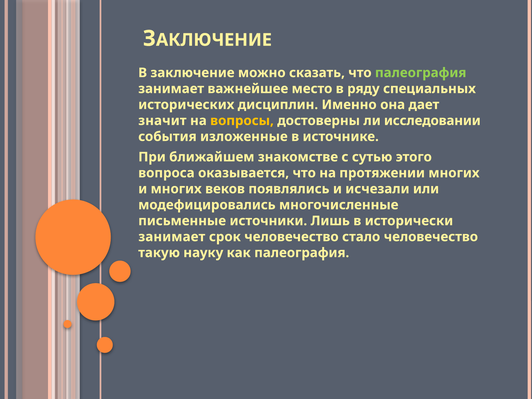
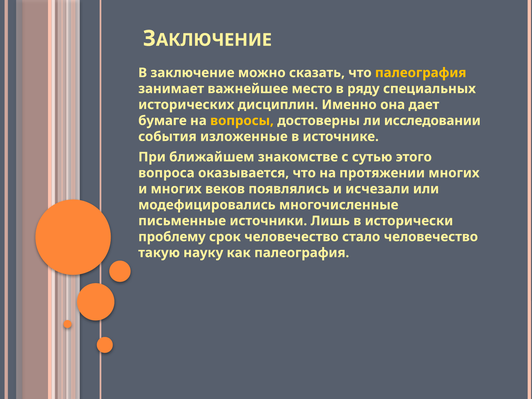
палеография colour: light green -> yellow (421, 73)
значит: значит -> бумаге (162, 121)
занимает: занимает -> проблему (172, 237)
